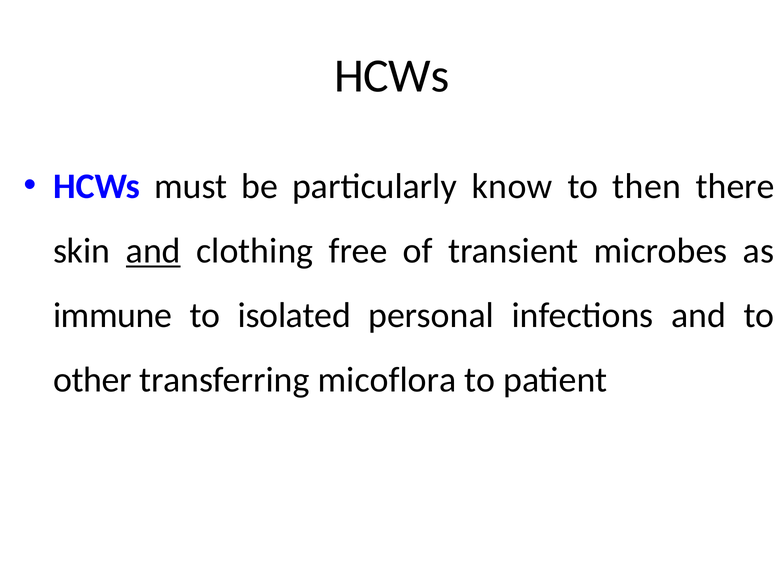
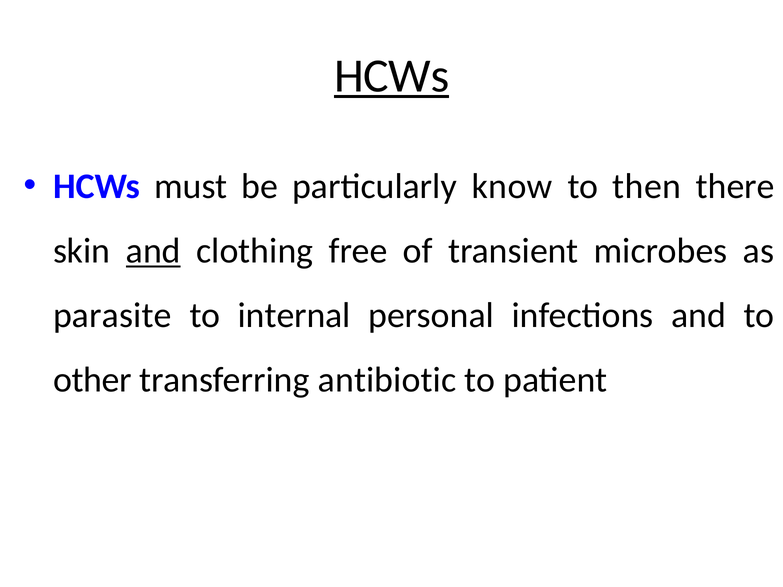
HCWs underline: none -> present (392, 76)
immune: immune -> parasite (112, 316)
isolated: isolated -> internal (294, 316)
micoflora: micoflora -> antibiotic (387, 380)
